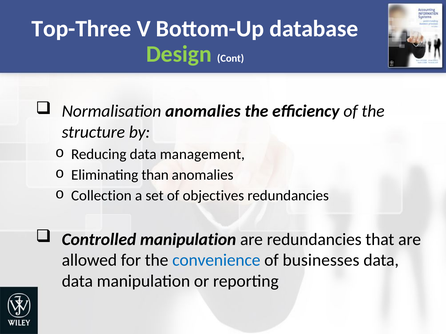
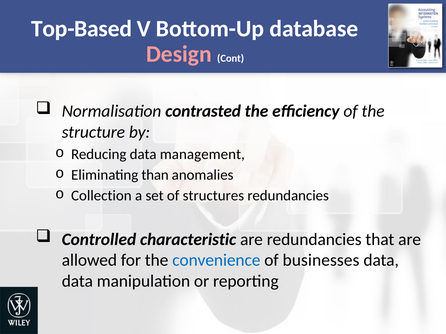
Top-Three: Top-Three -> Top-Based (82, 29)
Design colour: light green -> pink (179, 54)
Normalisation anomalies: anomalies -> contrasted (203, 111)
objectives: objectives -> structures (213, 196)
Controlled manipulation: manipulation -> characteristic (188, 240)
